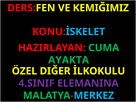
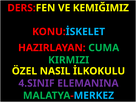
AYAKTA: AYAKTA -> KIRMIZI (69, 60)
DIĞER: DIĞER -> NASIL (55, 71)
